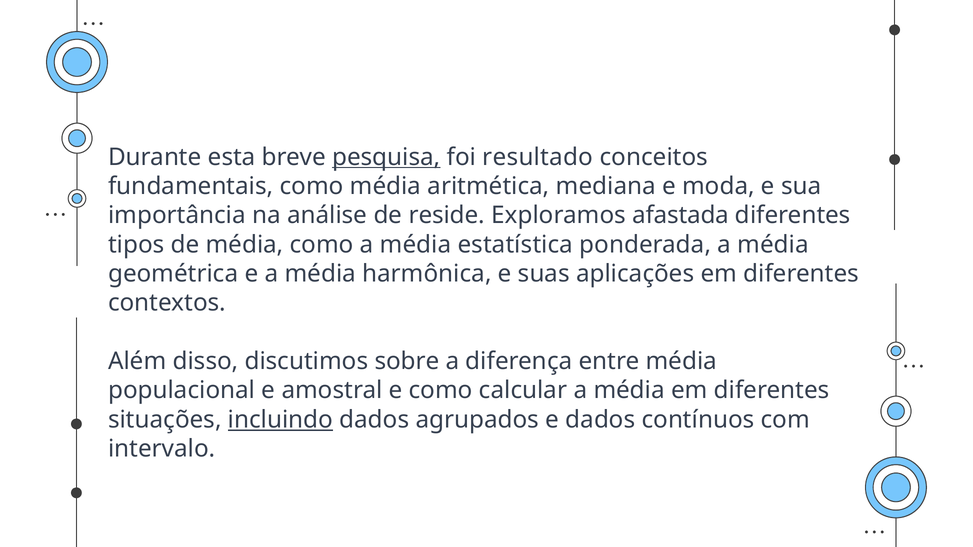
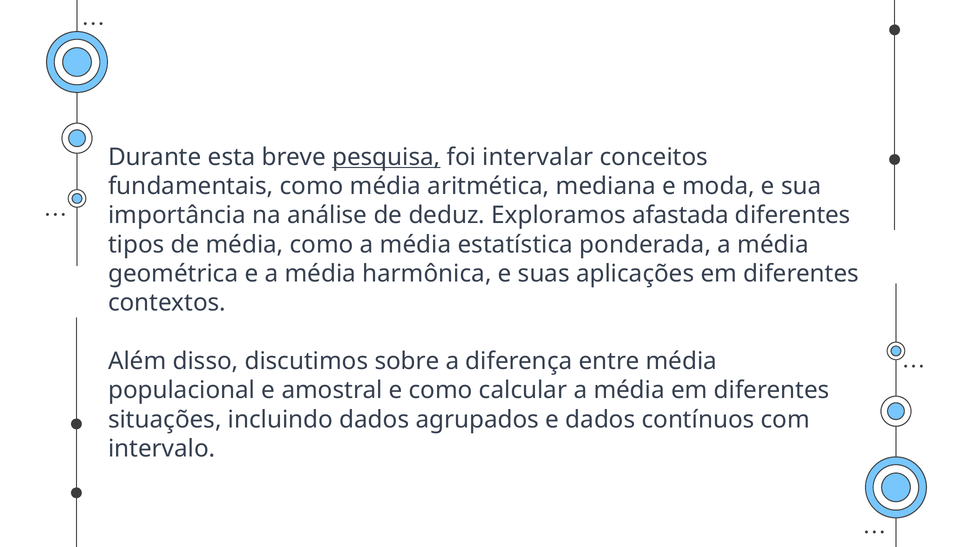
resultado: resultado -> intervalar (538, 157)
reside: reside -> deduz (447, 216)
incluindo underline: present -> none (280, 420)
